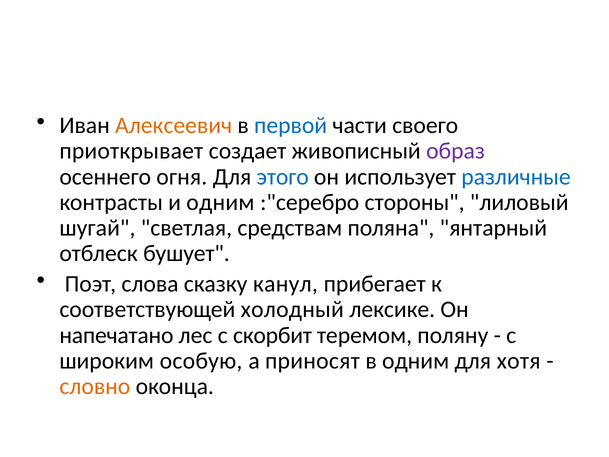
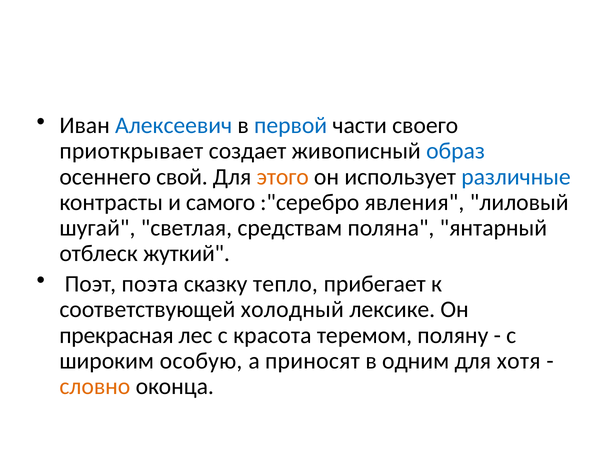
Алексеевич colour: orange -> blue (174, 125)
образ colour: purple -> blue (456, 151)
огня: огня -> свой (182, 177)
этого colour: blue -> orange (283, 177)
и одним: одним -> самого (221, 202)
стороны: стороны -> явления (414, 202)
бушует: бушует -> жуткий (186, 253)
слова: слова -> поэта (150, 284)
канул: канул -> тепло (285, 284)
напечатано: напечатано -> прекрасная (116, 335)
скорбит: скорбит -> красота (272, 335)
